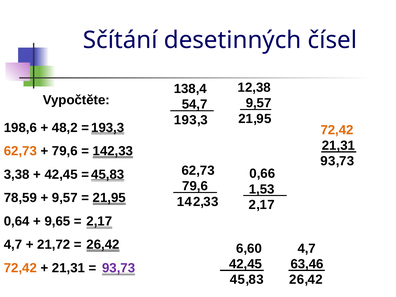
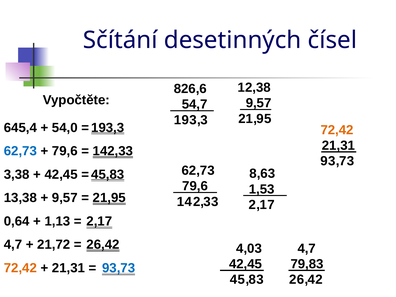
138,4: 138,4 -> 826,6 (190, 89)
198,6: 198,6 -> 645,4 (20, 128)
48,2: 48,2 -> 54,0 (65, 128)
62,73 colour: orange -> blue (20, 151)
0,66: 0,66 -> 8,63 (262, 174)
78,59: 78,59 -> 13,38 (20, 198)
9,65: 9,65 -> 1,13 (57, 221)
6,60: 6,60 -> 4,03 (249, 248)
63,46: 63,46 -> 79,83 (307, 264)
93,73 colour: purple -> blue (119, 268)
